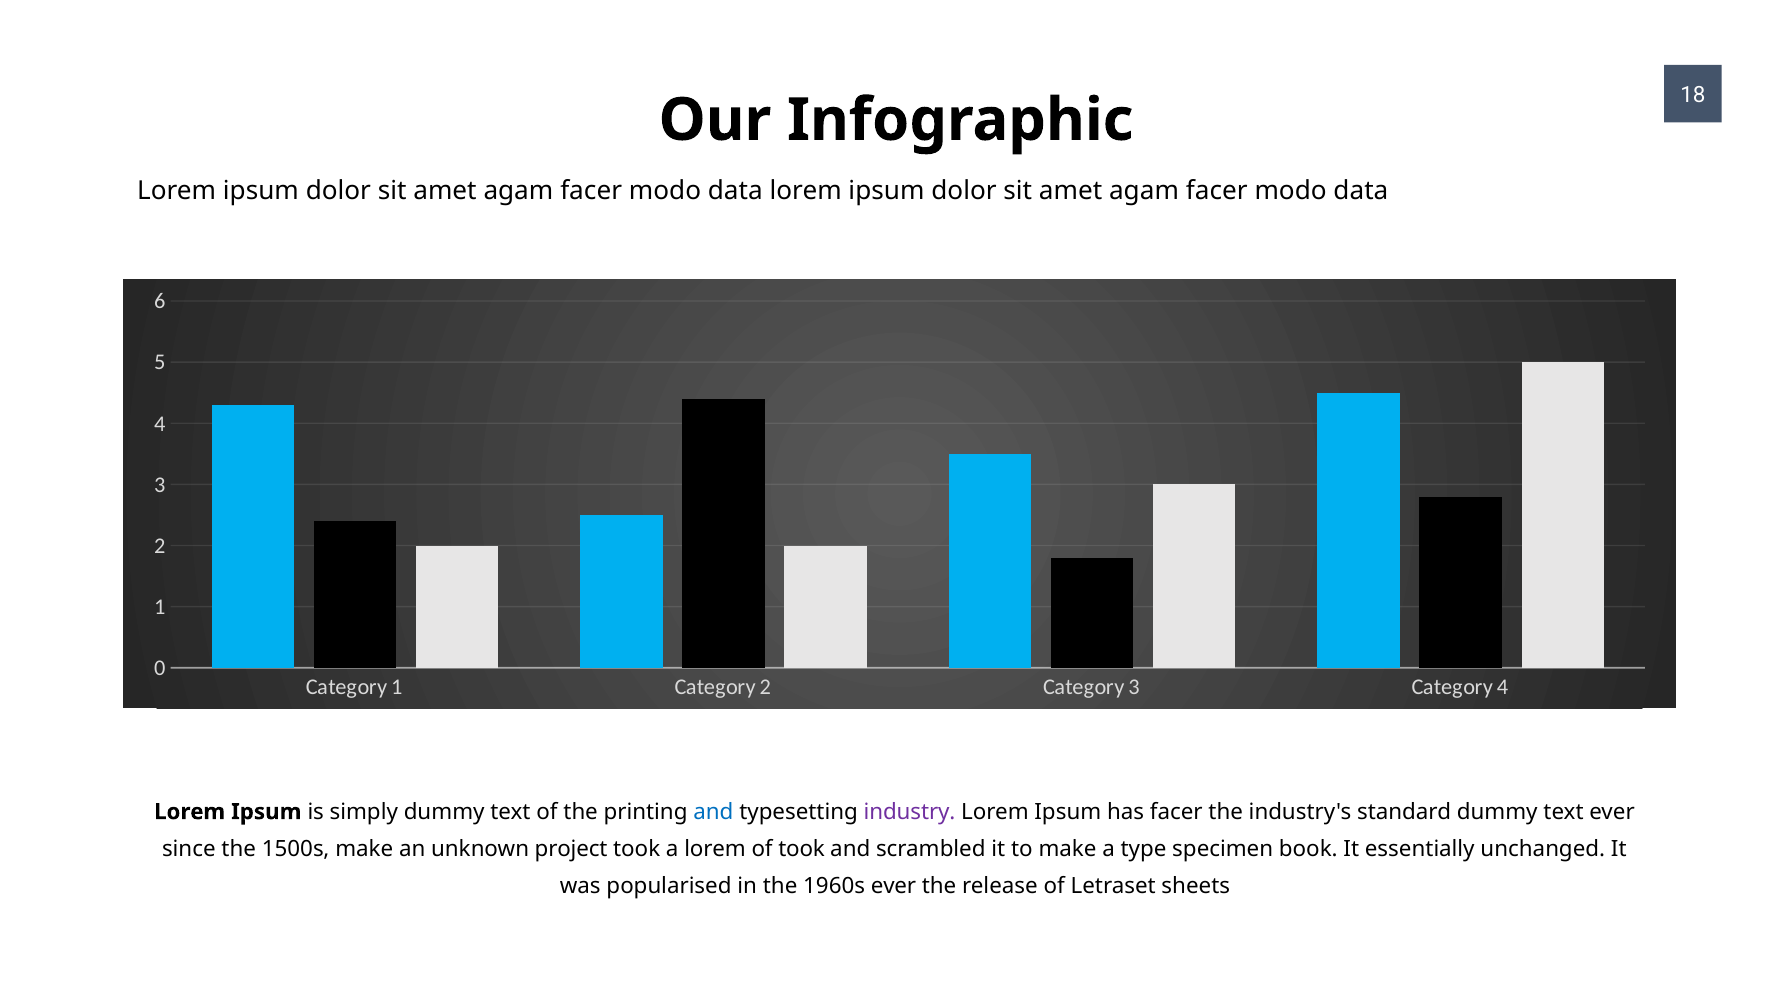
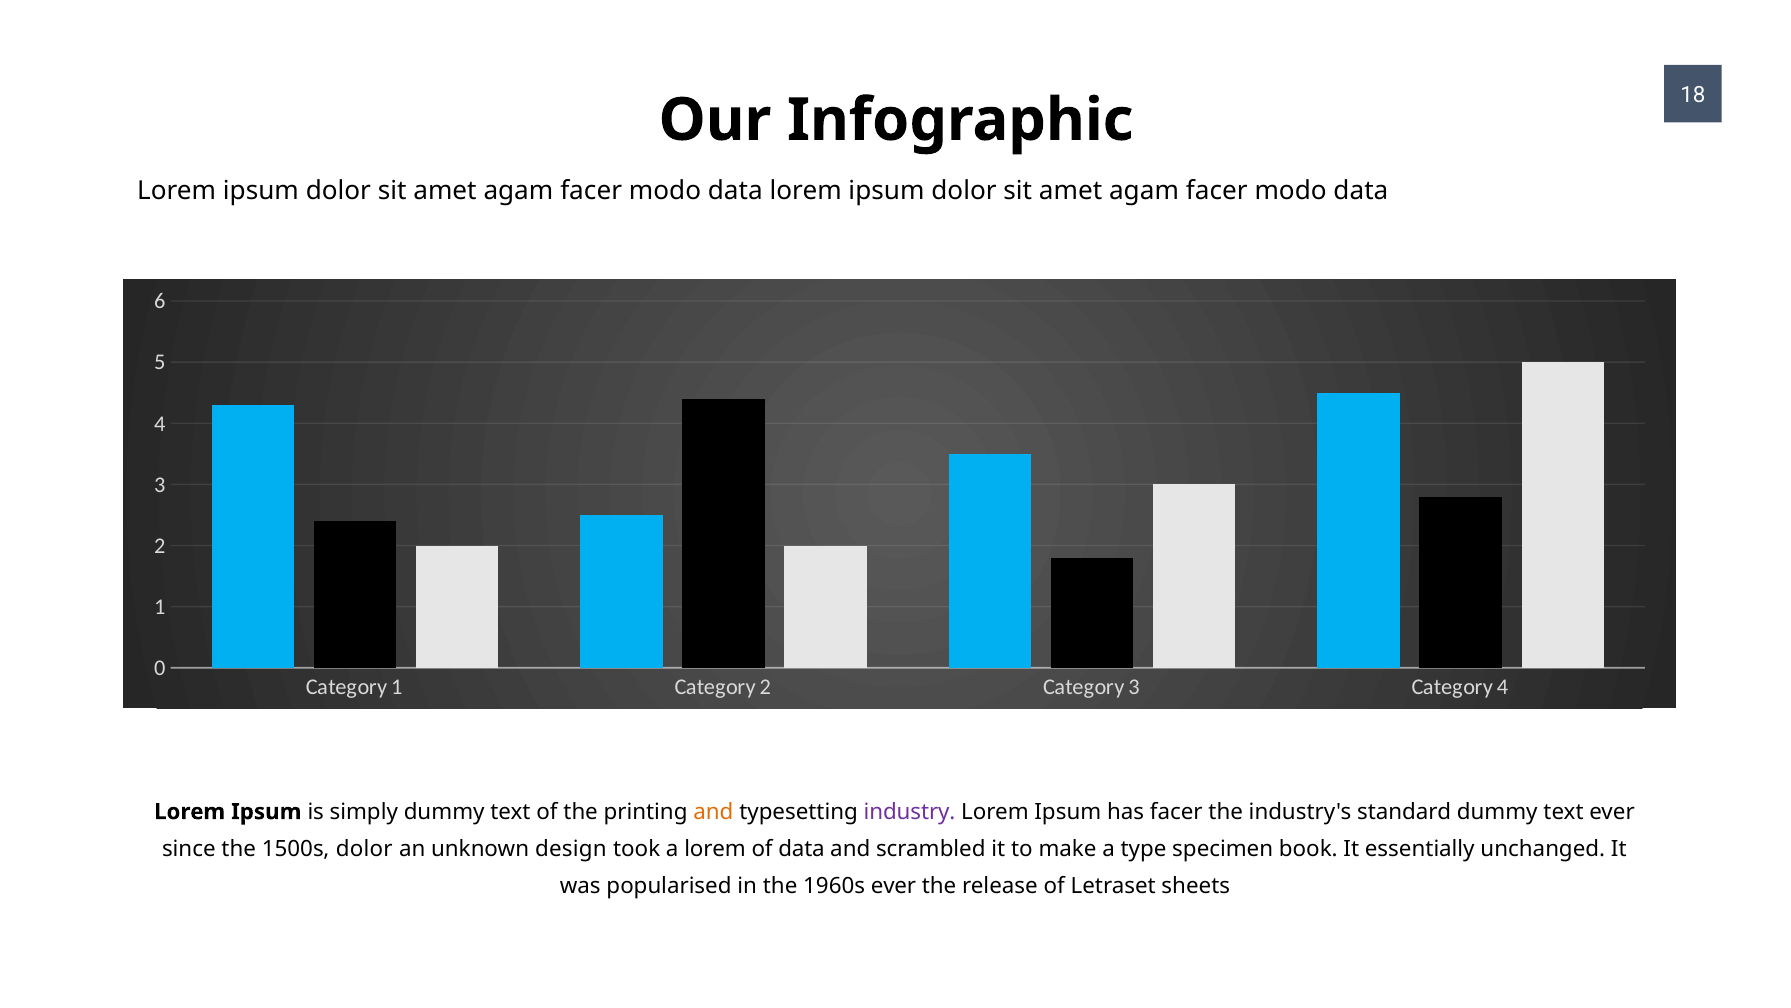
and colour: blue -> orange (713, 811)
1500s make: make -> dolor (364, 849)
project: project -> design (571, 849)
of took: took -> data (802, 849)
